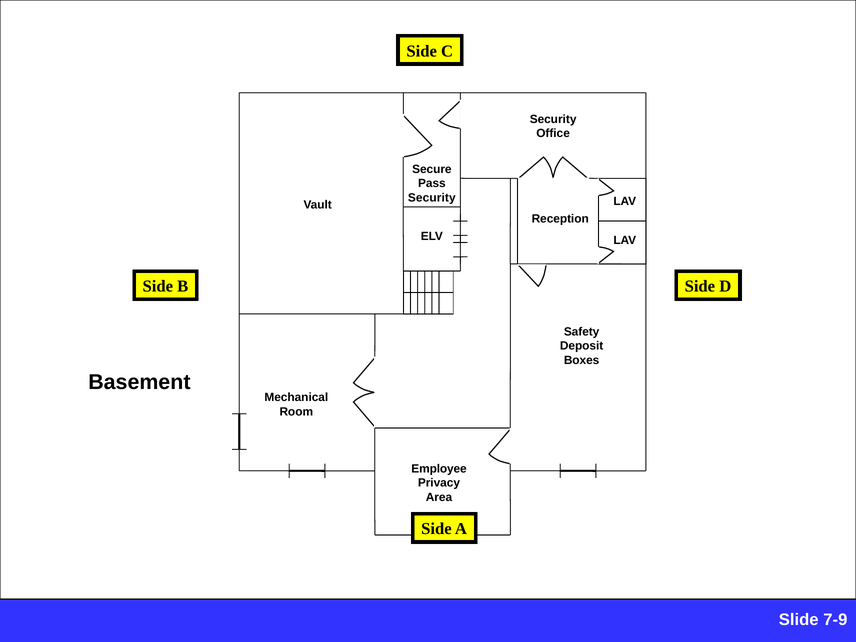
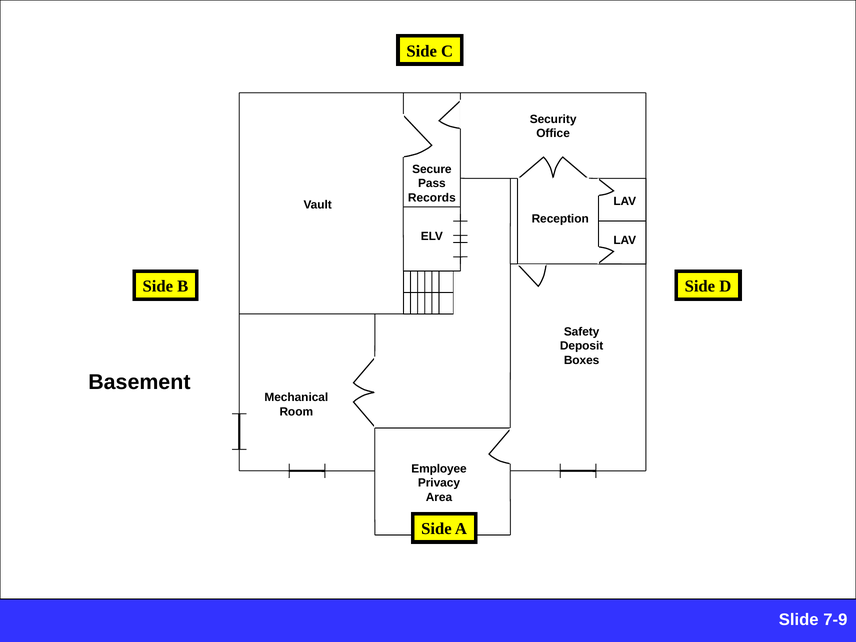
Security: Security -> Records (432, 198)
